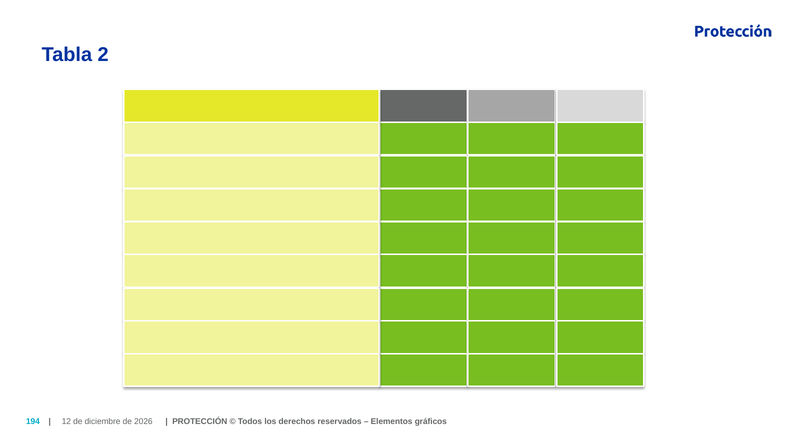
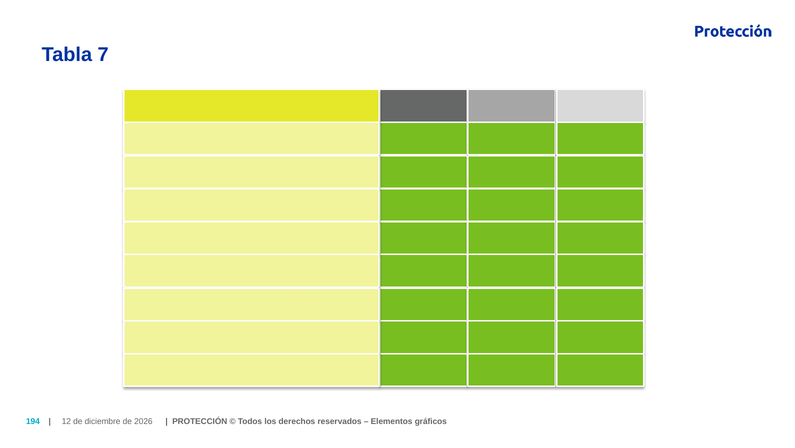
2: 2 -> 7 (103, 54)
